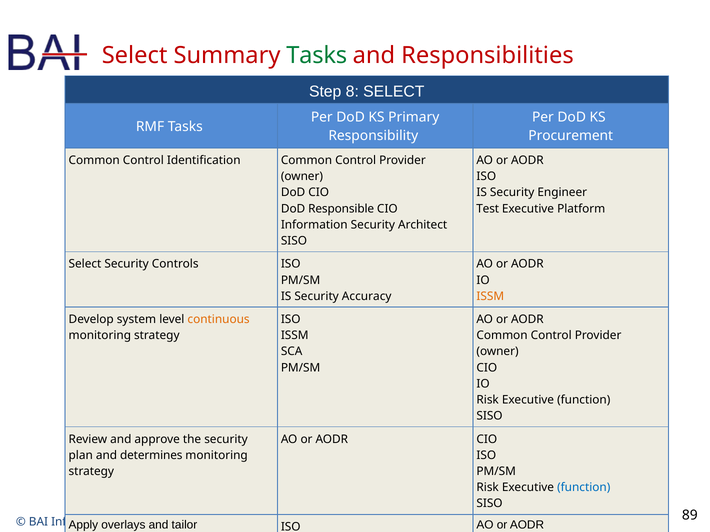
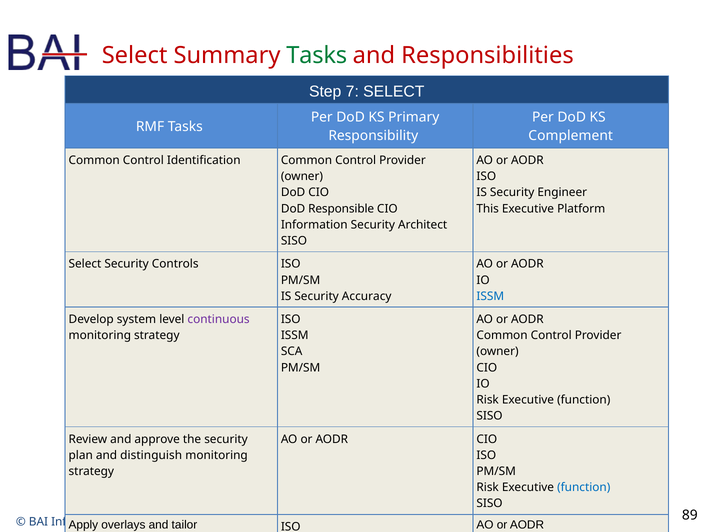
8: 8 -> 7 (352, 91)
Procurement: Procurement -> Complement (571, 136)
Test: Test -> This (488, 209)
ISSM colour: orange -> blue (490, 296)
continuous colour: orange -> purple (219, 320)
determines: determines -> distinguish (151, 456)
